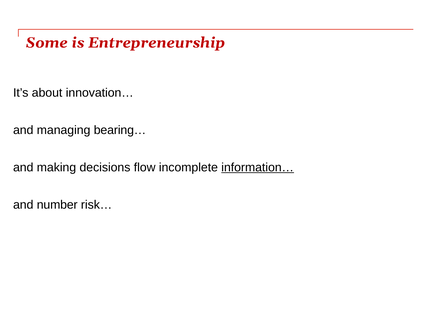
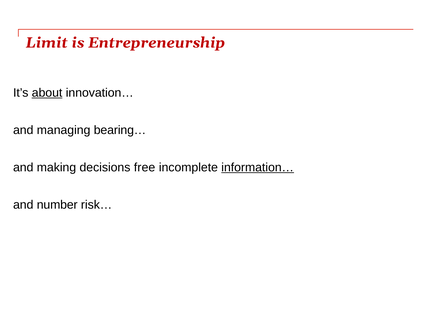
Some: Some -> Limit (47, 43)
about underline: none -> present (47, 93)
flow: flow -> free (145, 168)
